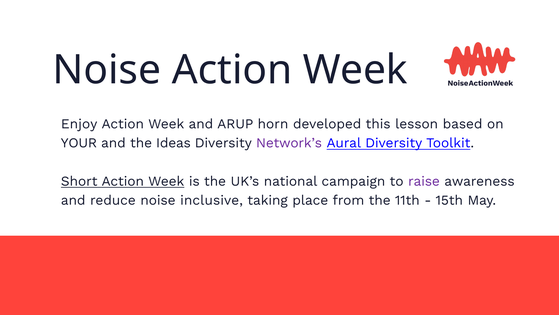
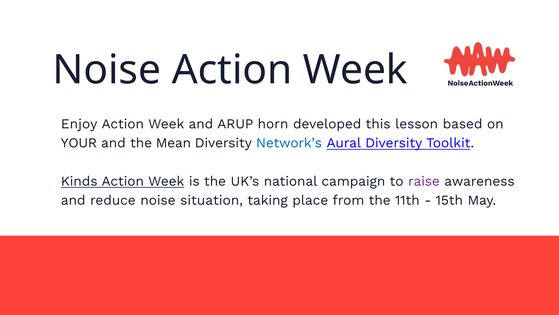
Ideas: Ideas -> Mean (173, 143)
Network’s colour: purple -> blue (289, 143)
Short: Short -> Kinds (79, 181)
inclusive: inclusive -> situation (212, 200)
